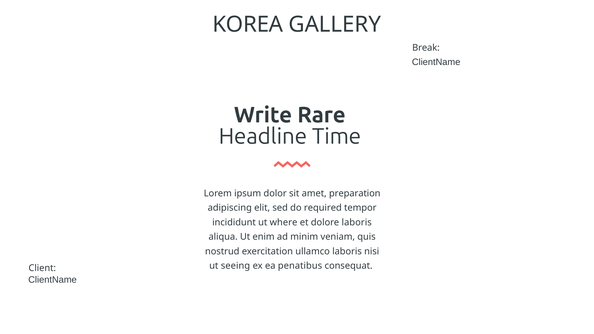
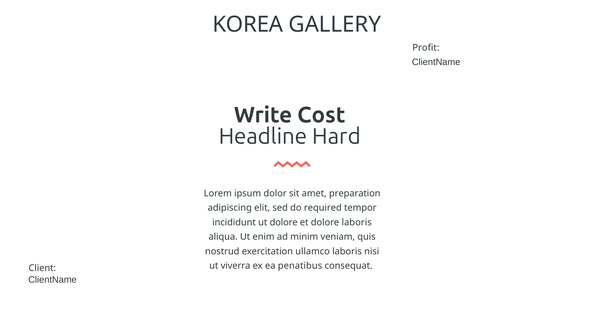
Break: Break -> Profit (426, 48)
Rare: Rare -> Cost (321, 115)
Time: Time -> Hard (337, 136)
ut where: where -> dolore (284, 222)
seeing: seeing -> viverra (236, 266)
